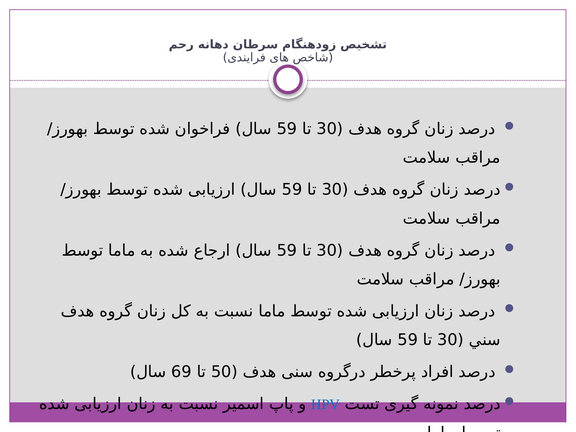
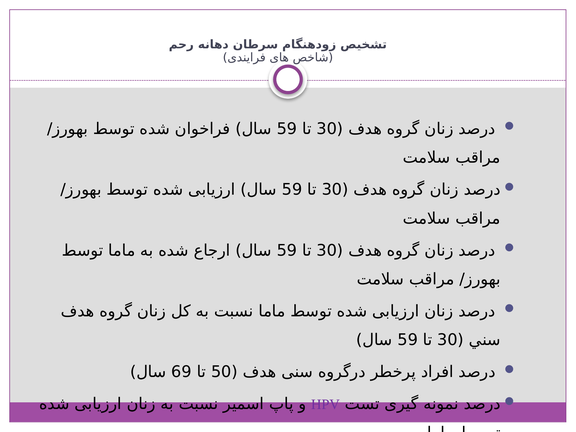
HPV colour: blue -> purple (325, 405)
